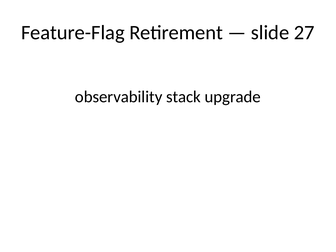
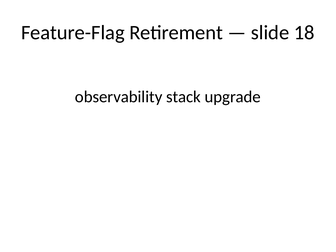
27: 27 -> 18 (304, 33)
